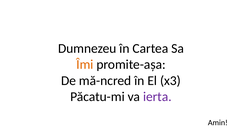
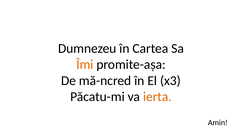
ierta colour: purple -> orange (157, 97)
